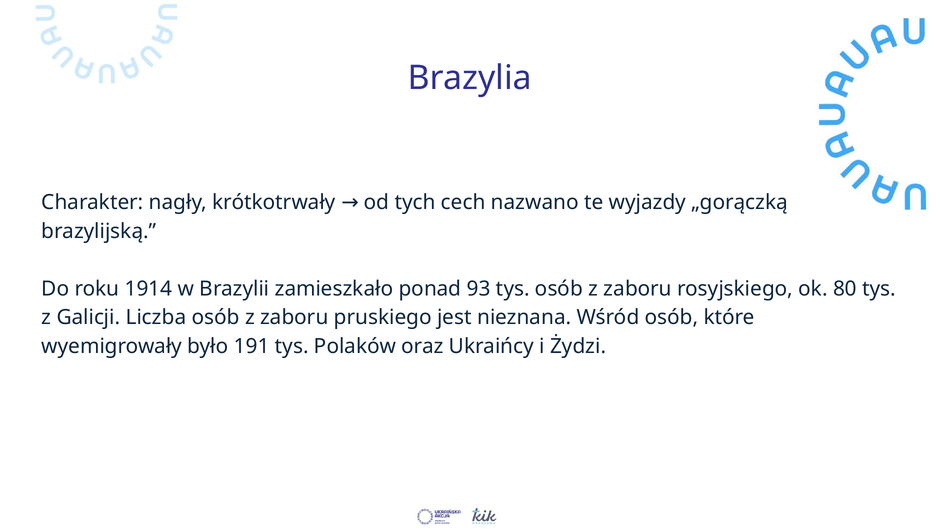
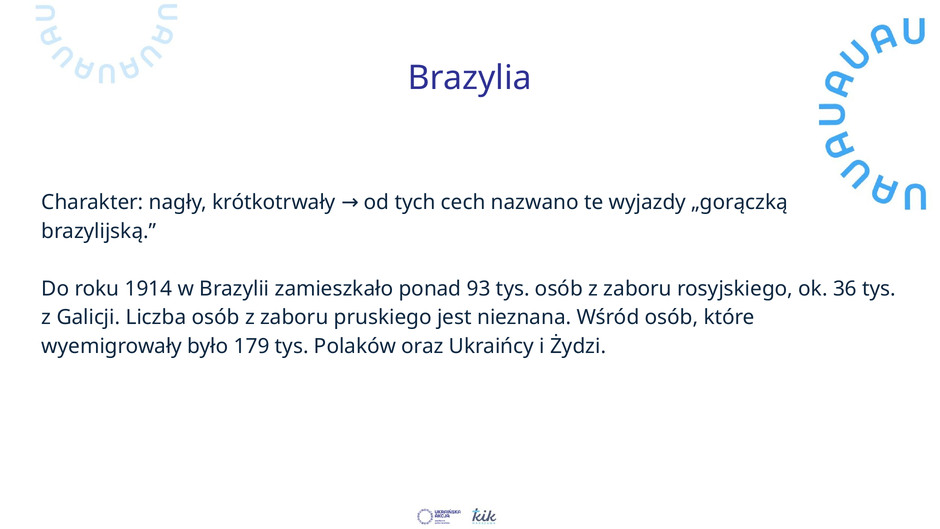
80: 80 -> 36 (845, 289)
191: 191 -> 179 (252, 346)
